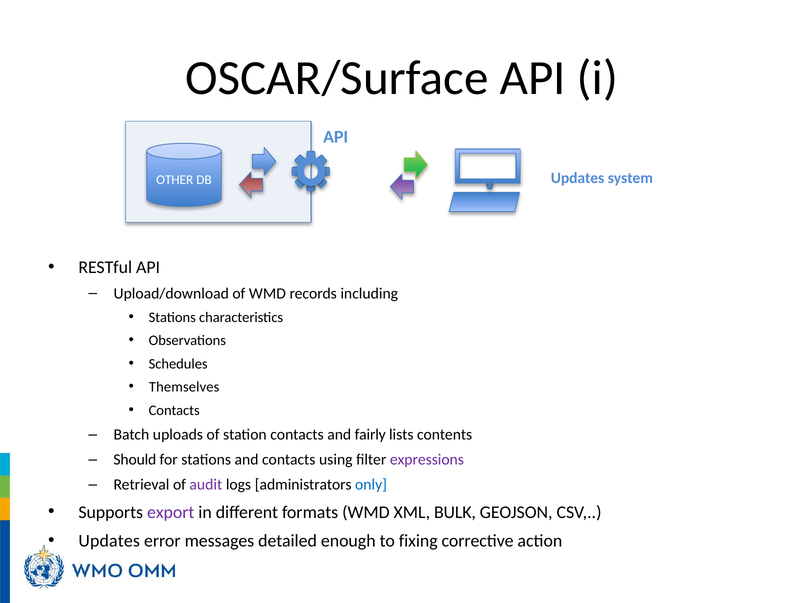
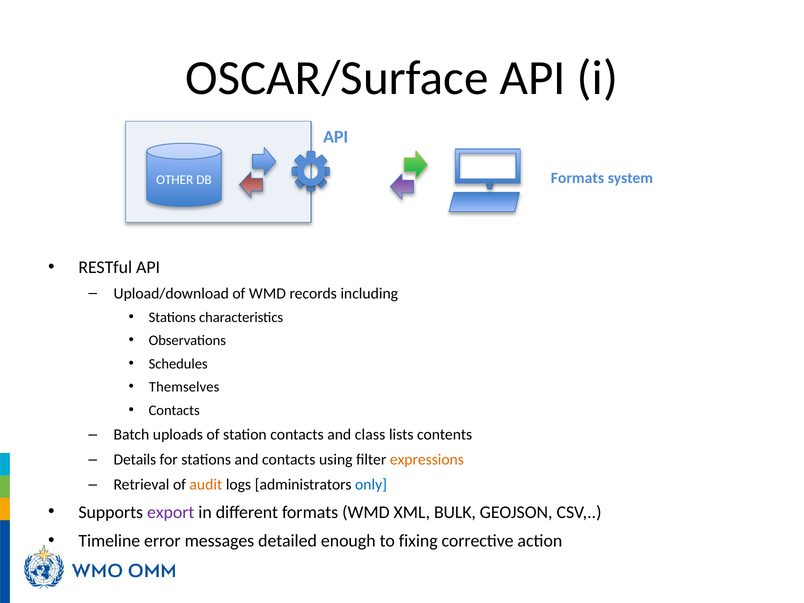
DB Updates: Updates -> Formats (577, 178)
fairly: fairly -> class (370, 435)
Should: Should -> Details (135, 460)
expressions colour: purple -> orange (427, 460)
audit colour: purple -> orange (206, 485)
Updates: Updates -> Timeline (109, 541)
